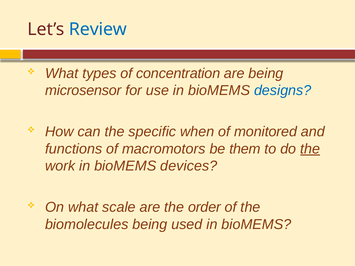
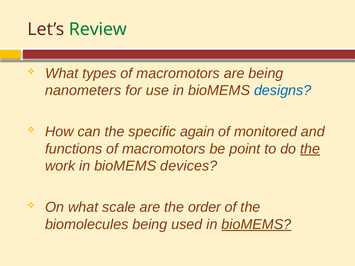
Review colour: blue -> green (98, 29)
types of concentration: concentration -> macromotors (178, 73)
microsensor: microsensor -> nanometers (83, 91)
when: when -> again (197, 132)
them: them -> point (245, 149)
bioMEMS underline: none -> present (256, 225)
